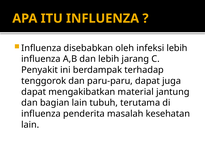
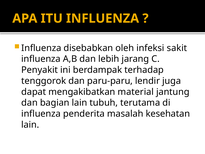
infeksi lebih: lebih -> sakit (177, 48)
paru-paru dapat: dapat -> lendir (148, 81)
